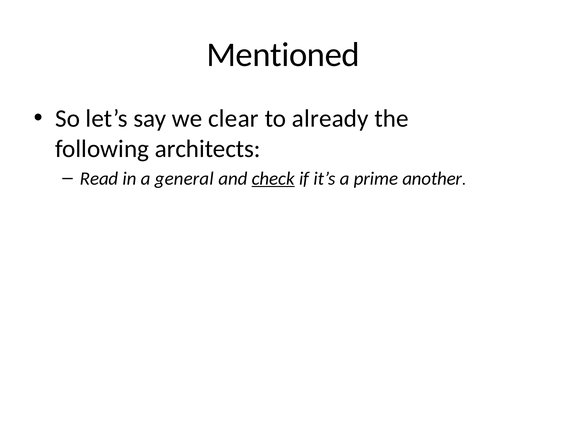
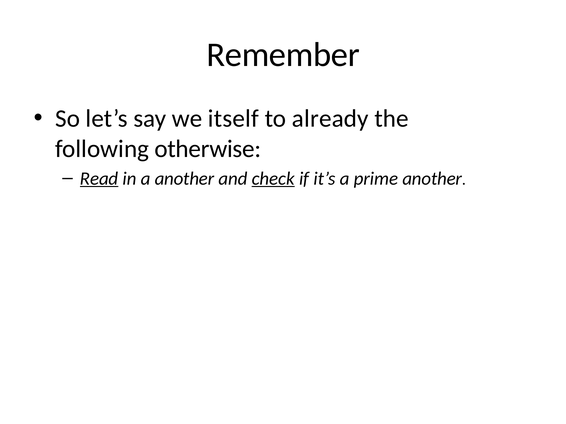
Mentioned: Mentioned -> Remember (283, 55)
clear: clear -> itself (233, 119)
architects: architects -> otherwise (208, 149)
Read underline: none -> present (99, 179)
a general: general -> another (184, 179)
